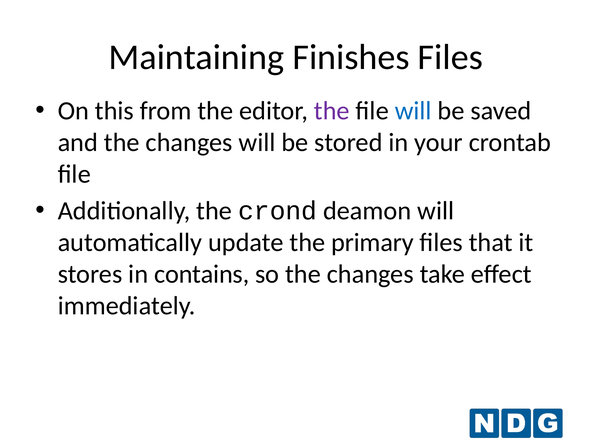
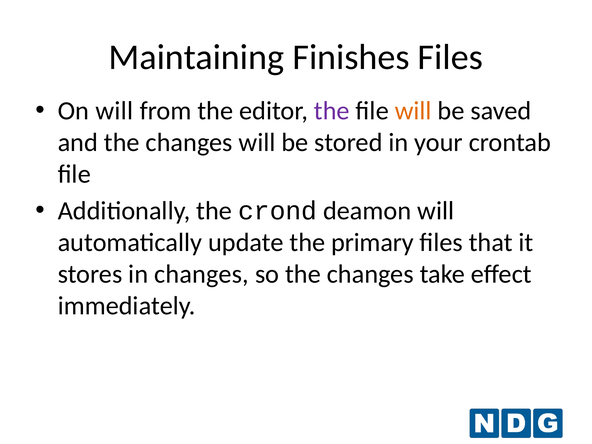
On this: this -> will (114, 111)
will colour: blue -> orange (413, 111)
in contains: contains -> changes (202, 274)
